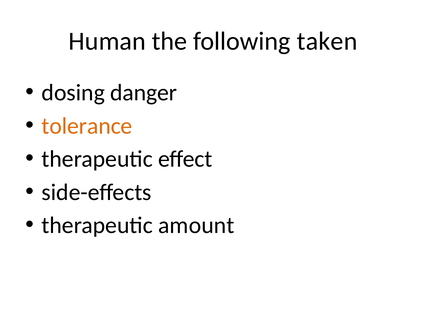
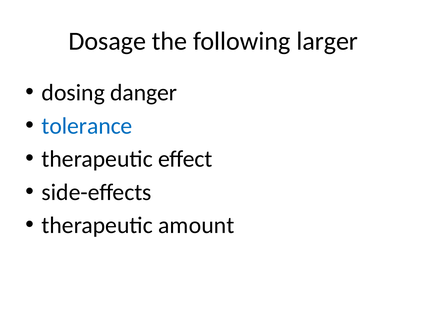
Human: Human -> Dosage (107, 41)
taken: taken -> larger (327, 41)
tolerance colour: orange -> blue (87, 126)
